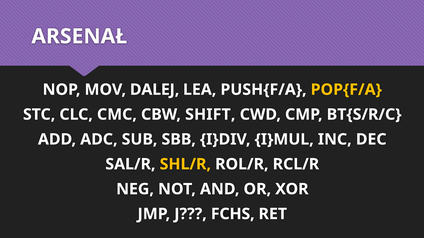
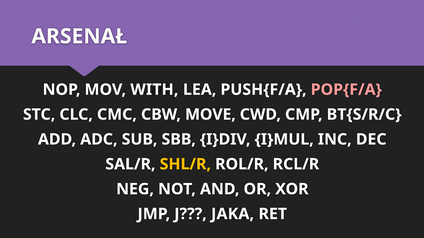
DALEJ: DALEJ -> WITH (154, 90)
POP{F/A colour: yellow -> pink (346, 90)
SHIFT: SHIFT -> MOVE (210, 115)
FCHS: FCHS -> JAKA (233, 214)
